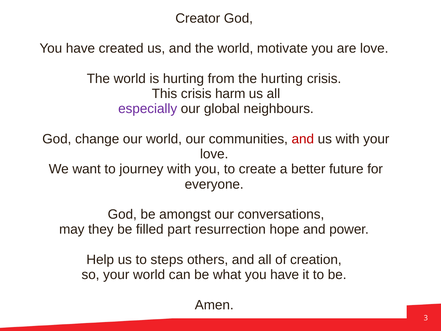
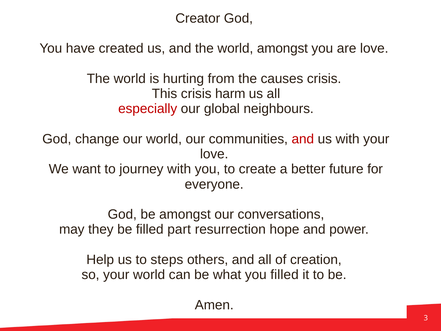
world motivate: motivate -> amongst (282, 49)
the hurting: hurting -> causes (282, 79)
especially colour: purple -> red (148, 109)
what you have: have -> filled (285, 275)
